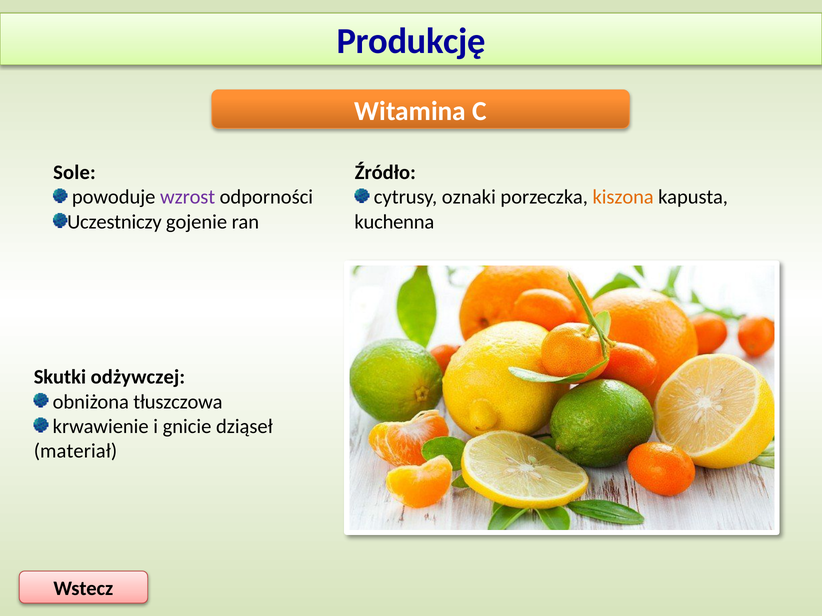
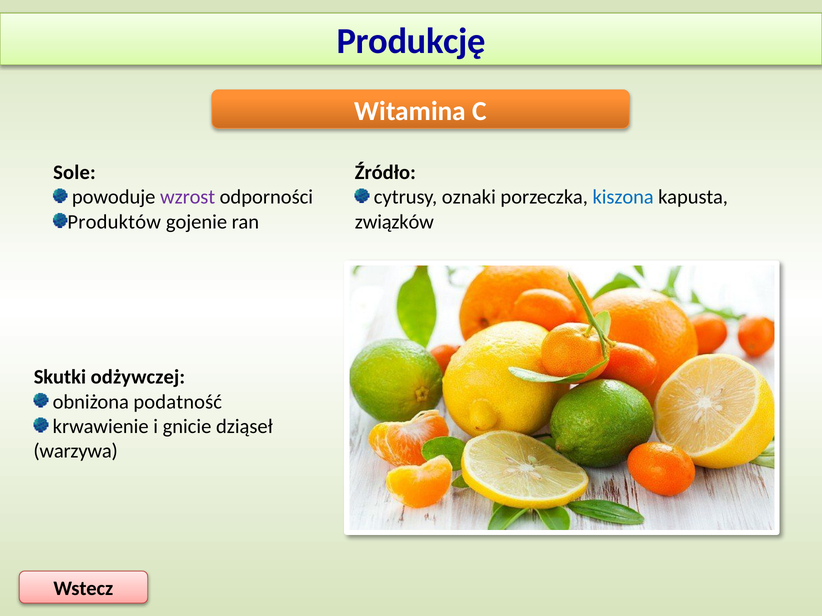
kiszona colour: orange -> blue (623, 197)
Uczestniczy: Uczestniczy -> Produktów (114, 222)
kuchenna: kuchenna -> związków (394, 222)
tłuszczowa: tłuszczowa -> podatność (178, 402)
materiał: materiał -> warzywa (76, 451)
